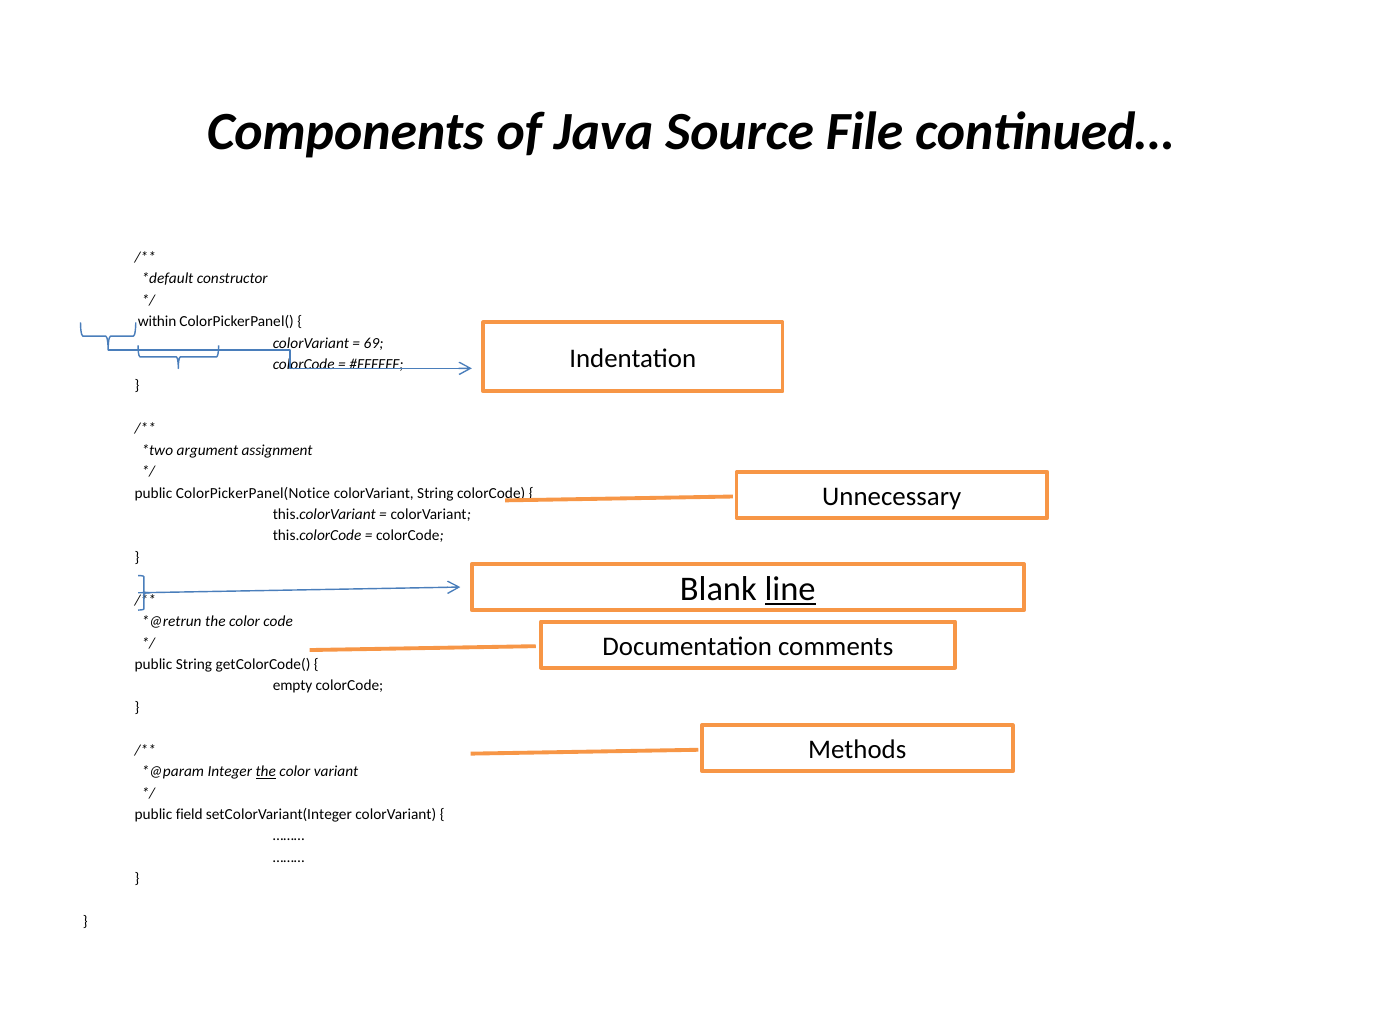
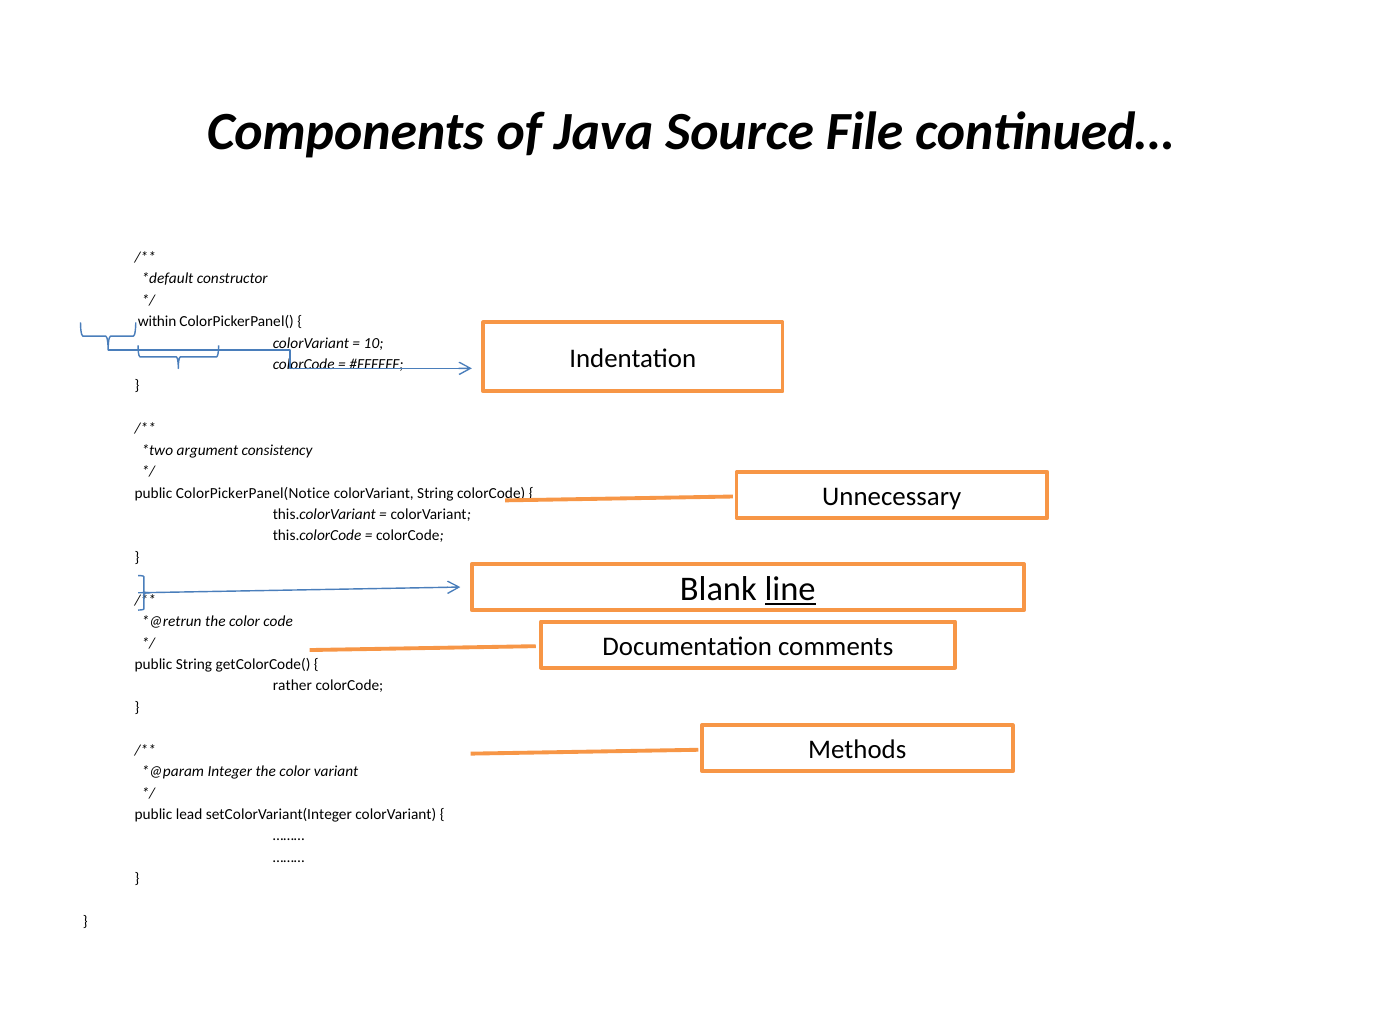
69: 69 -> 10 (374, 343)
assignment: assignment -> consistency (277, 450)
empty: empty -> rather (292, 686)
the underline: present -> none (266, 771)
field: field -> lead (189, 814)
